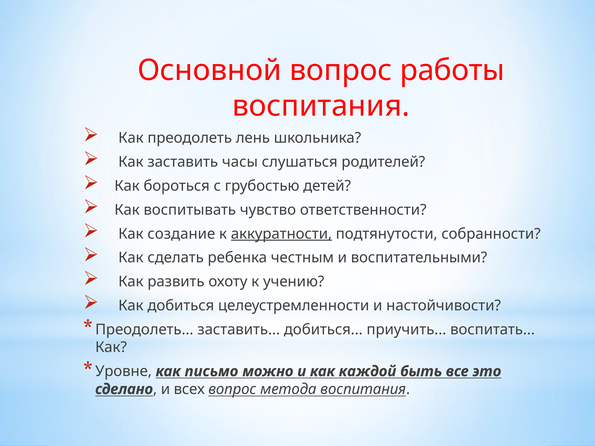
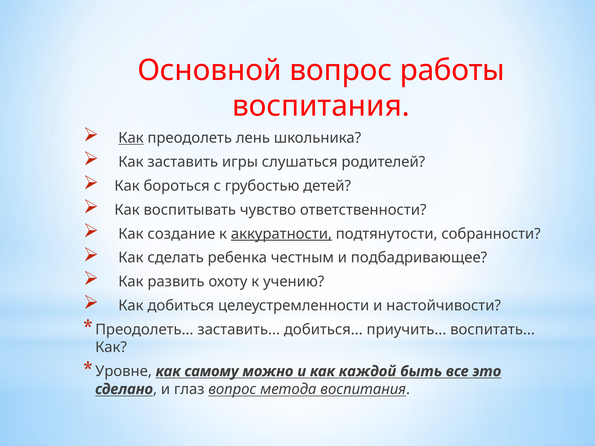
Как underline: none -> present (131, 138)
часы: часы -> игры (240, 162)
воспитательными: воспитательными -> подбадривающее (419, 258)
письмо: письмо -> самому (212, 372)
всех: всех -> глаз (189, 389)
